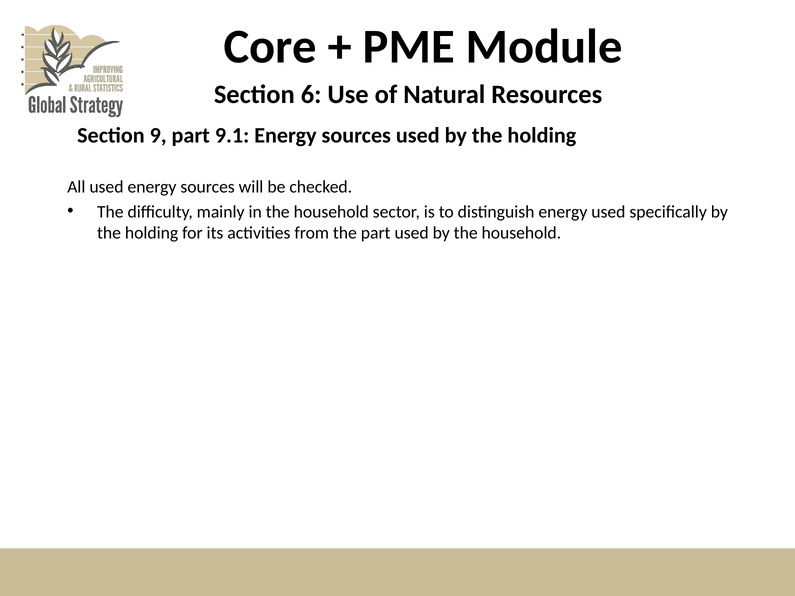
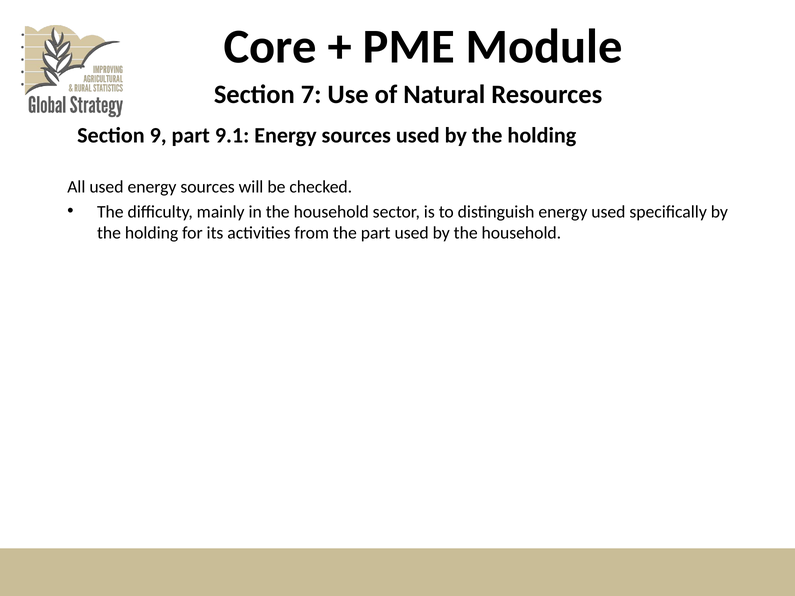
6: 6 -> 7 (311, 94)
